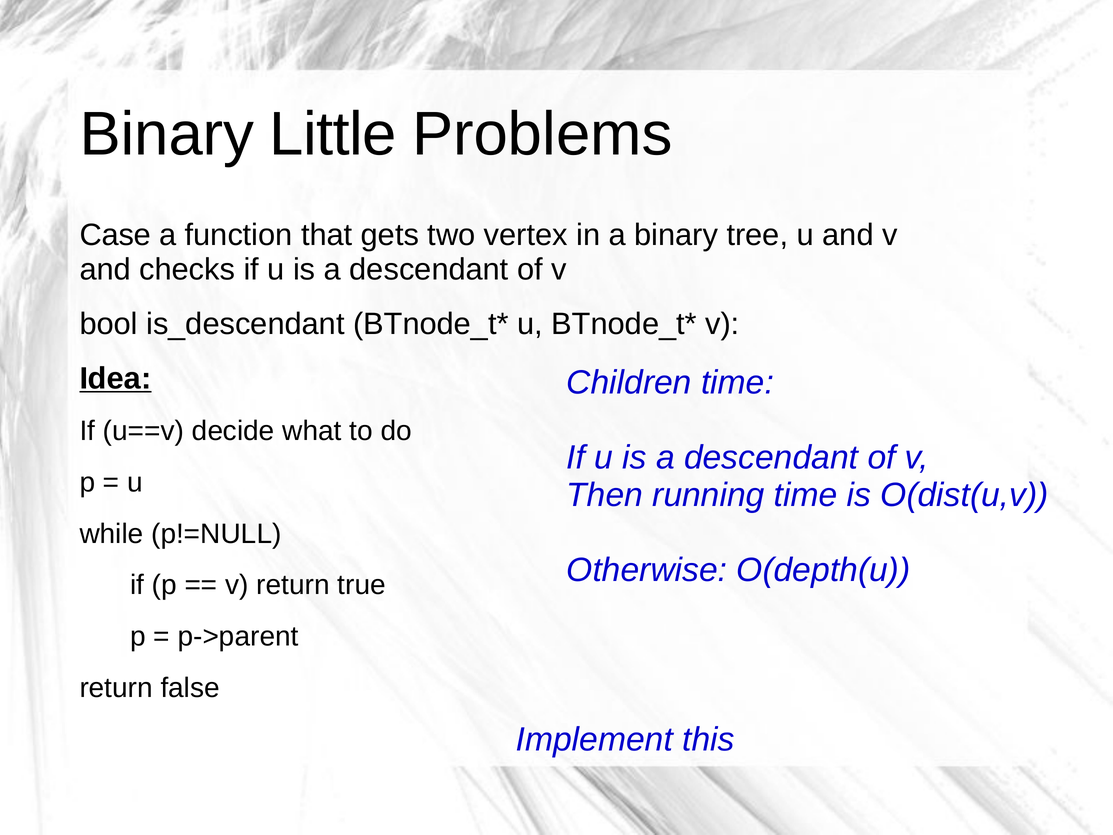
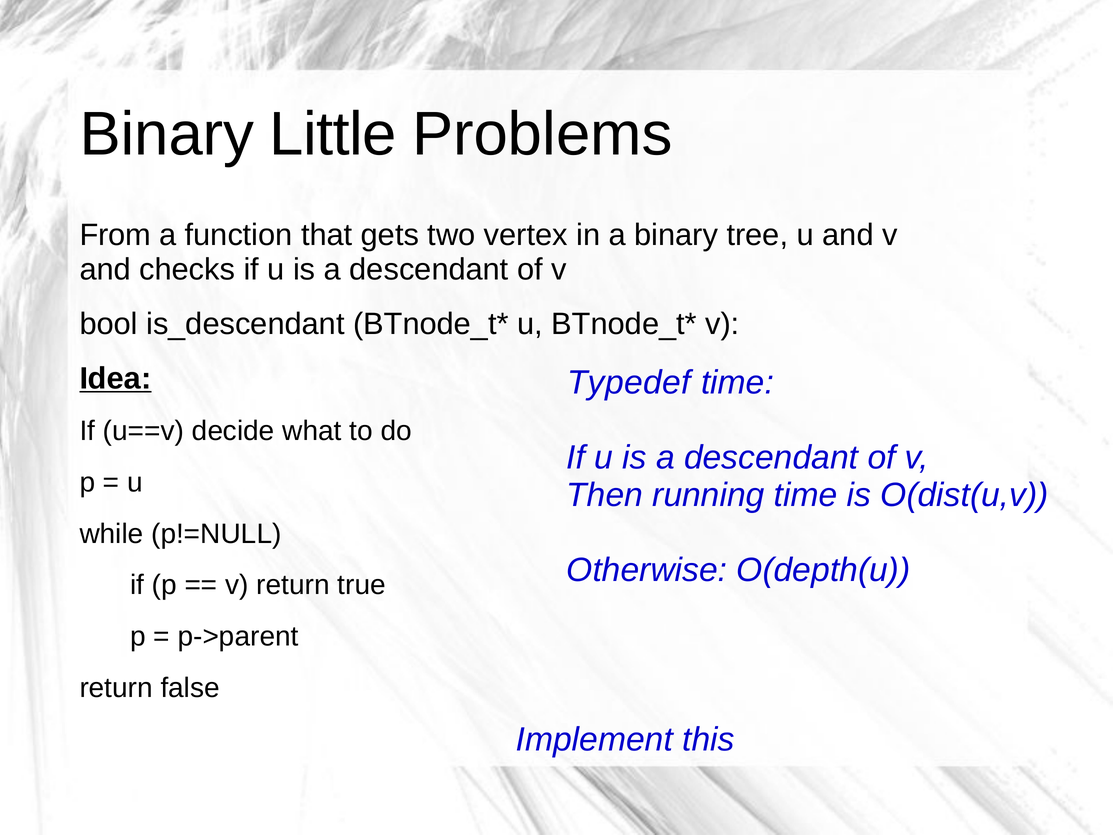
Case: Case -> From (115, 235)
Children: Children -> Typedef (629, 382)
